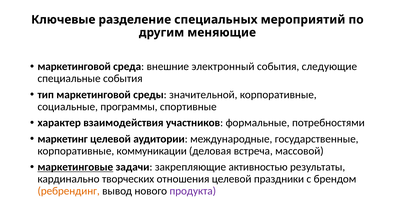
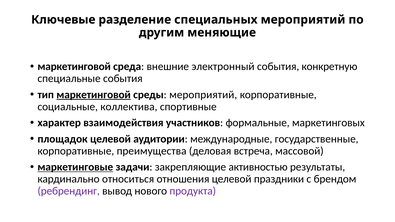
следующие: следующие -> конкретную (329, 67)
маркетинговой underline: none -> present (94, 95)
среды значительной: значительной -> мероприятий (203, 95)
программы: программы -> коллектива (129, 107)
потребностями: потребностями -> маркетинговых (328, 123)
маркетинг: маркетинг -> площадок (63, 139)
коммуникации: коммуникации -> преимущества (152, 151)
творческих: творческих -> относиться (128, 179)
ребрендинг colour: orange -> purple (69, 191)
